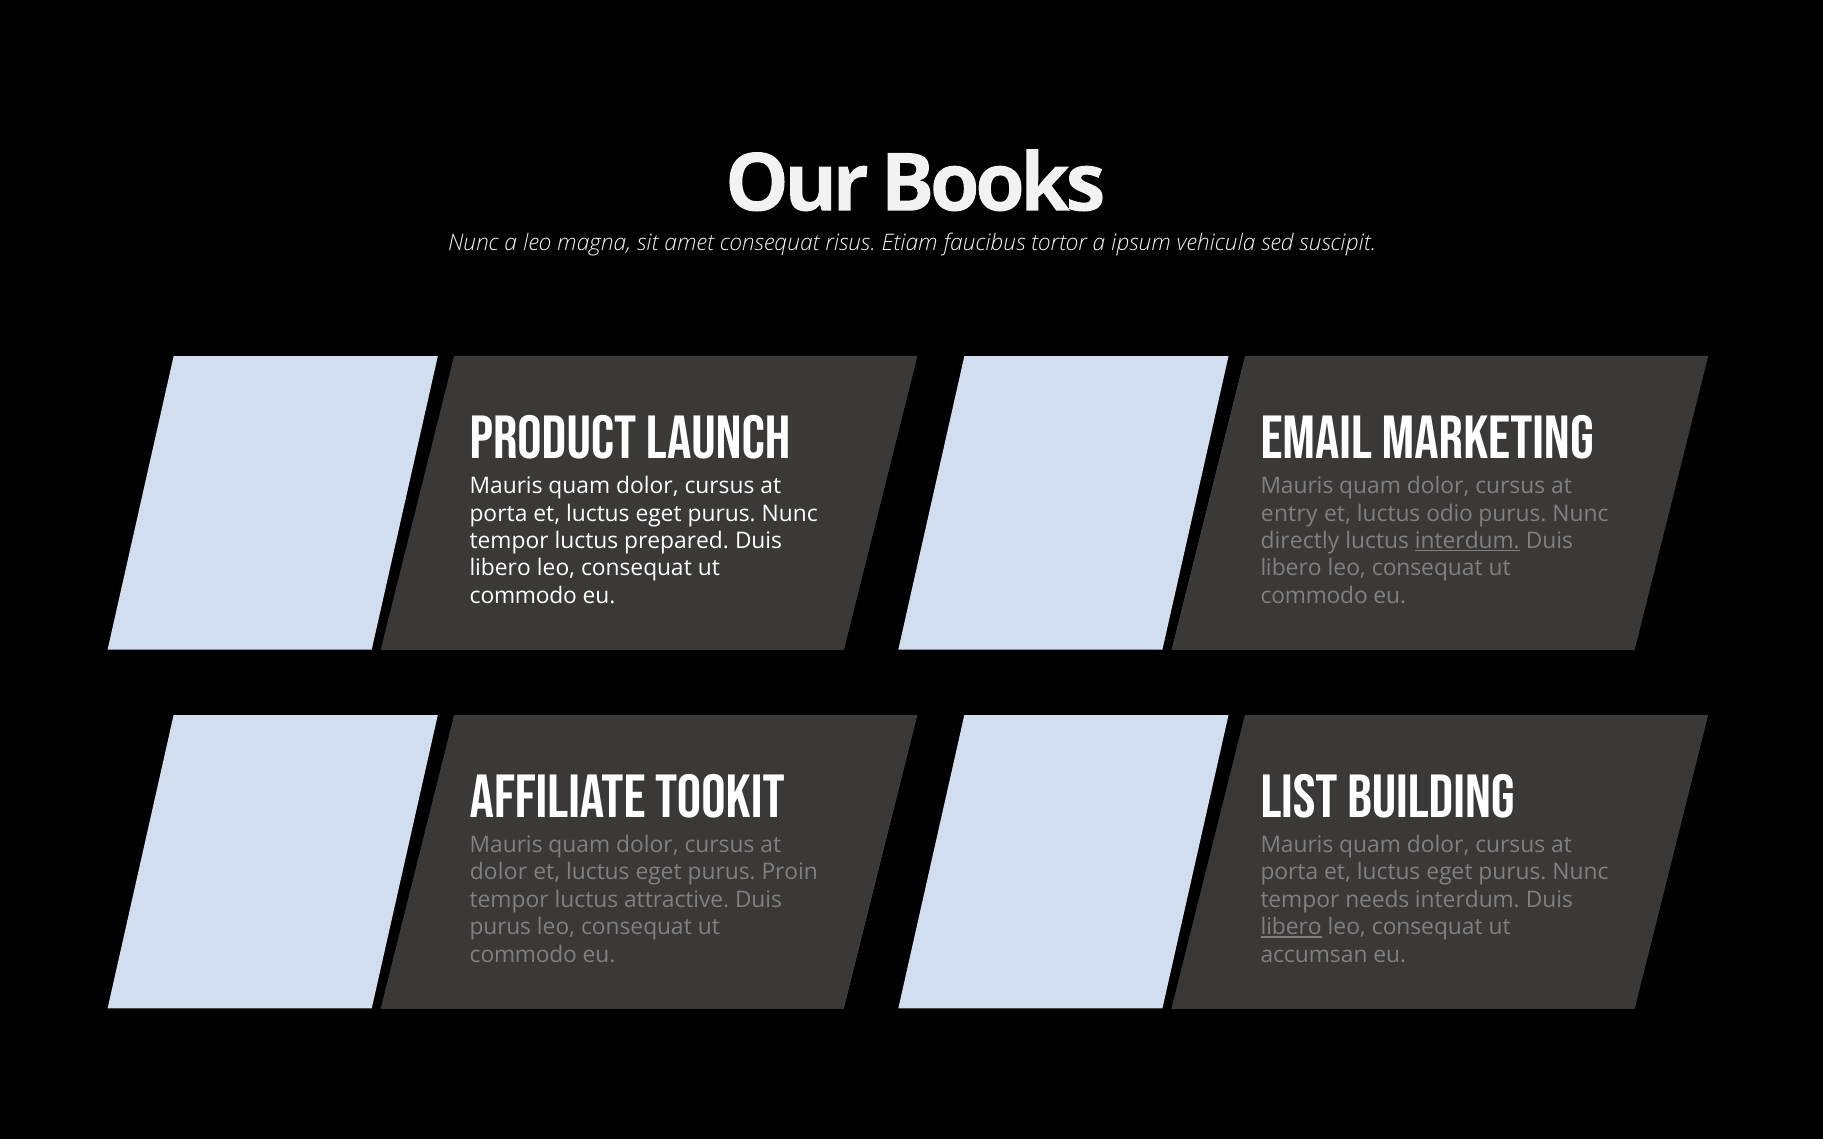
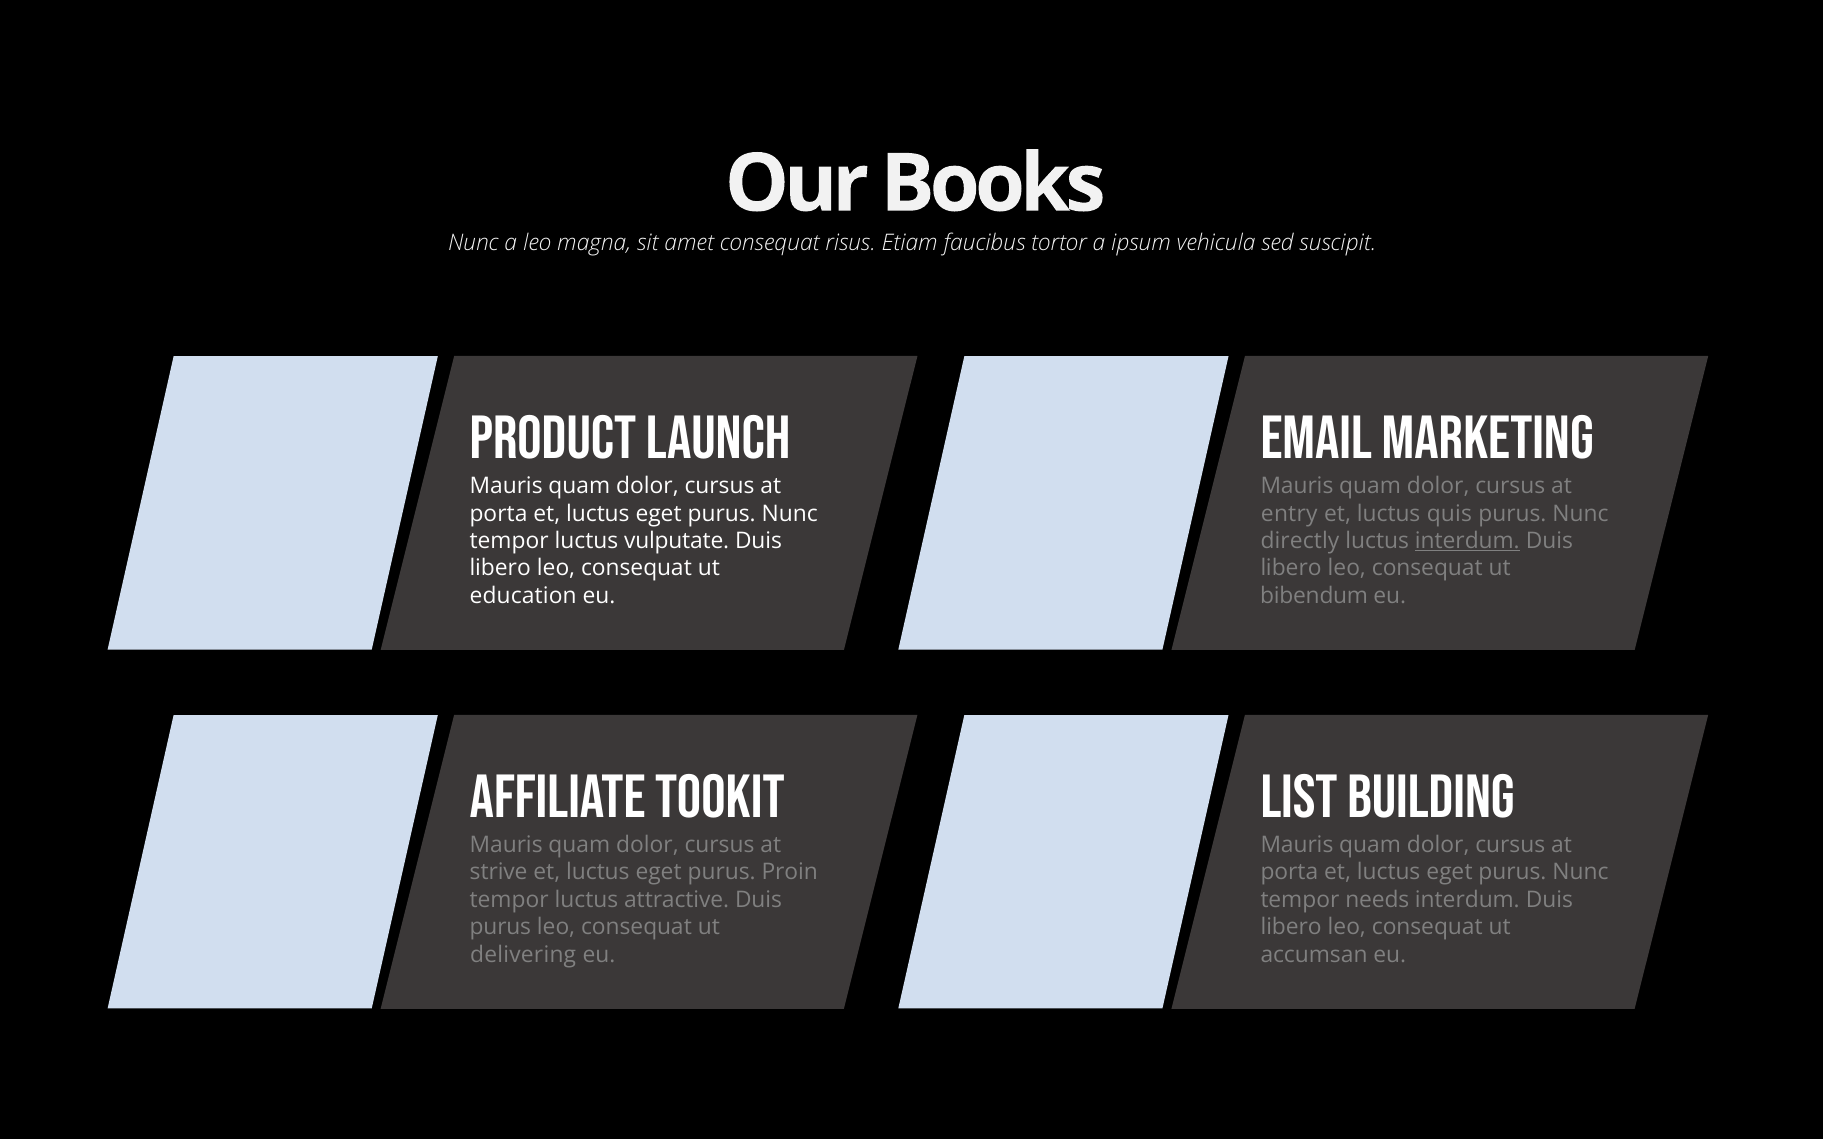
odio: odio -> quis (1449, 514)
prepared: prepared -> vulputate (677, 541)
commodo: commodo -> education (523, 596)
commodo: commodo -> bibendum (1314, 596)
dolor: dolor -> strive (499, 873)
libero underline: present -> none (1291, 927)
commodo: commodo -> delivering (523, 955)
